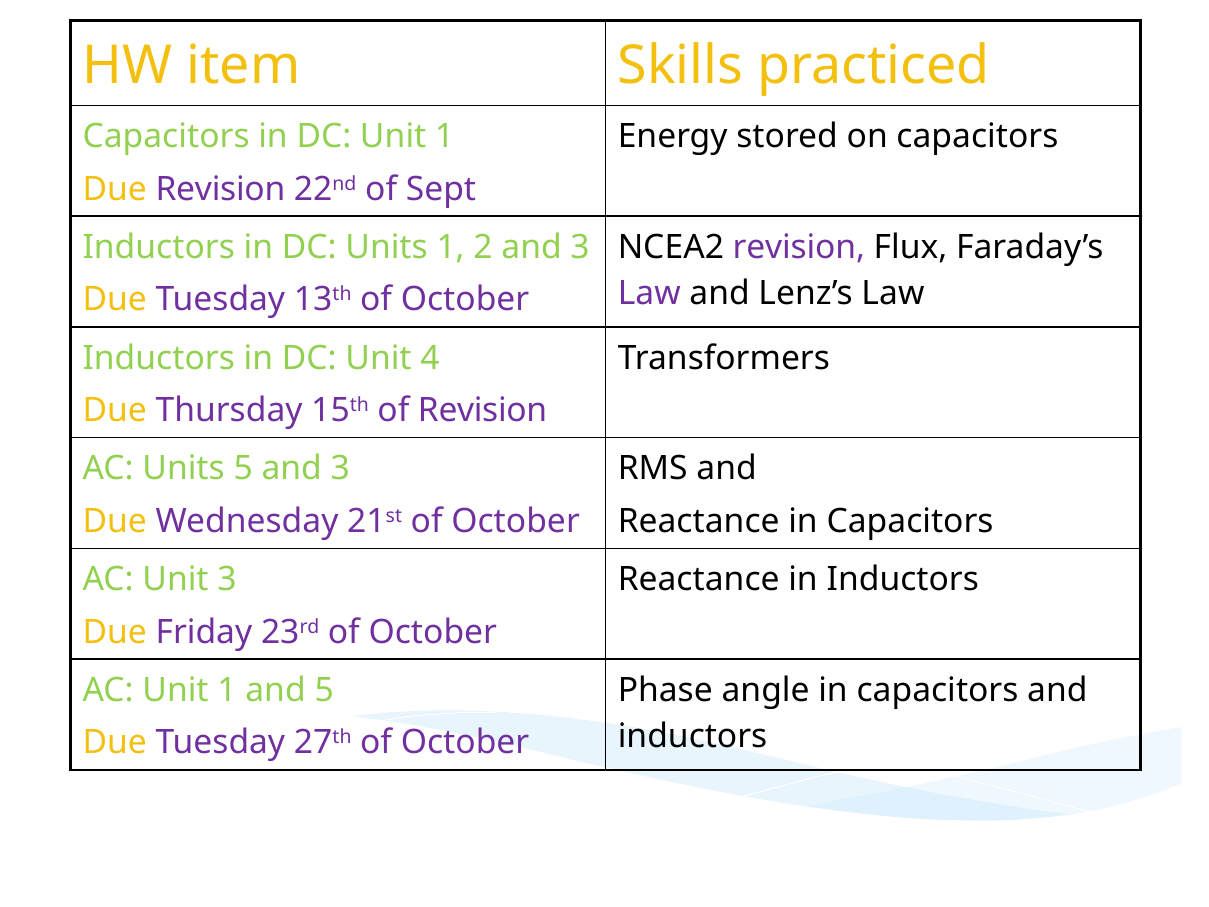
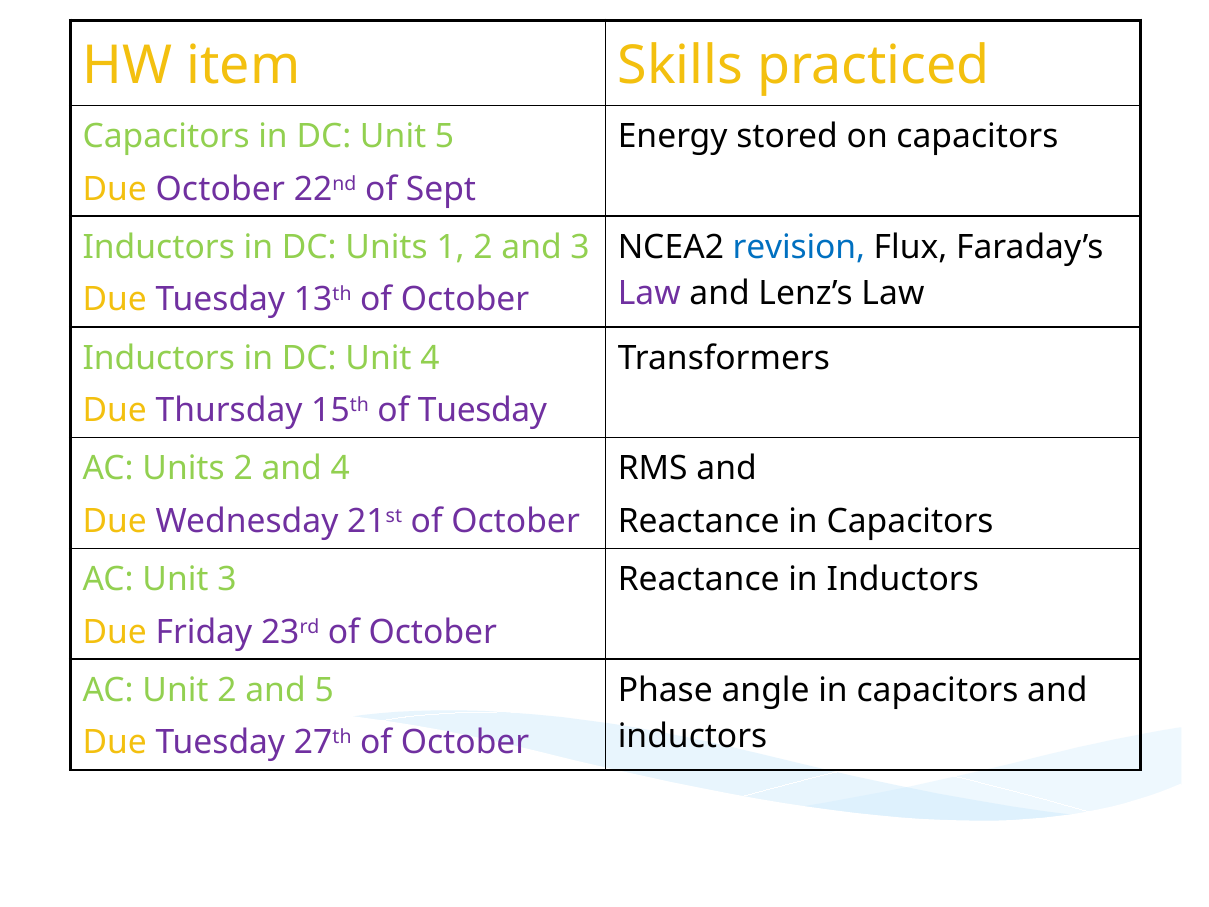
DC Unit 1: 1 -> 5 (445, 136)
Due Revision: Revision -> October (220, 189)
revision colour: purple -> blue (799, 247)
of Revision: Revision -> Tuesday (483, 411)
Units 5: 5 -> 2 (243, 469)
3: 3 -> 4 (340, 469)
AC Unit 1: 1 -> 2 (227, 690)
